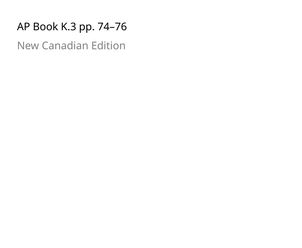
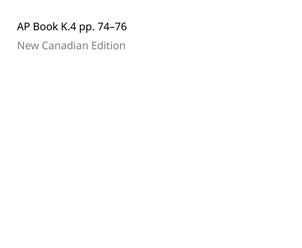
K.3: K.3 -> K.4 (69, 27)
